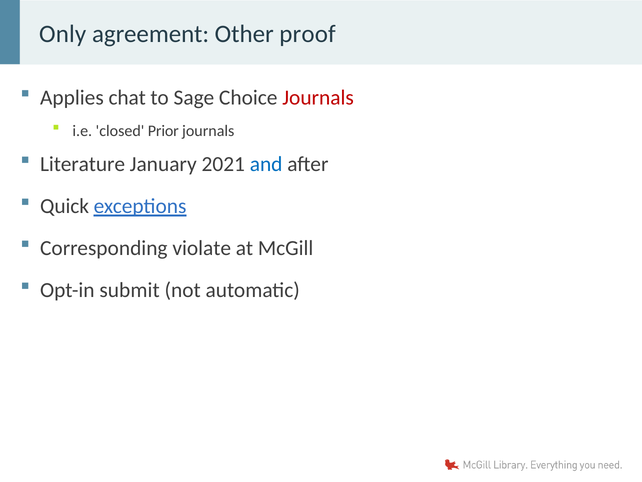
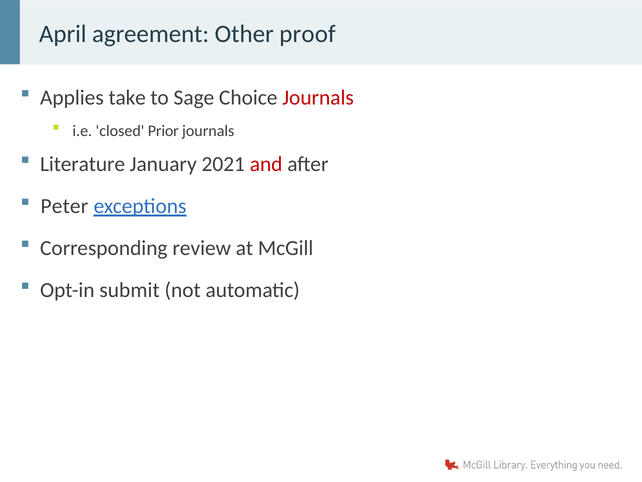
Only: Only -> April (63, 34)
chat: chat -> take (127, 98)
and colour: blue -> red (266, 164)
Quick: Quick -> Peter (64, 206)
violate: violate -> review (202, 248)
